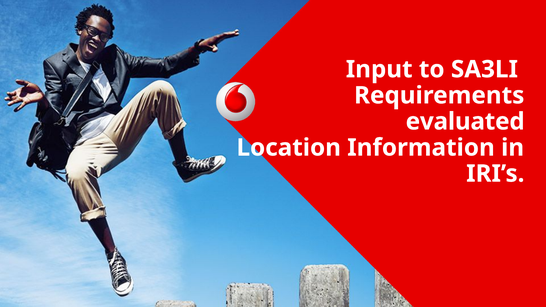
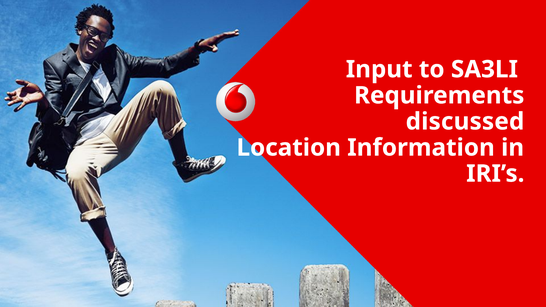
evaluated: evaluated -> discussed (465, 122)
